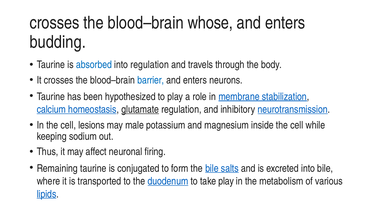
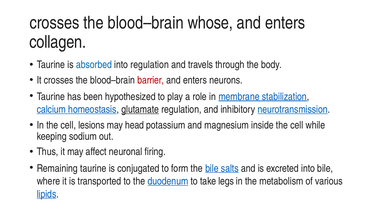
budding: budding -> collagen (58, 42)
barrier colour: blue -> red (151, 80)
male: male -> head (135, 126)
take play: play -> legs (226, 182)
